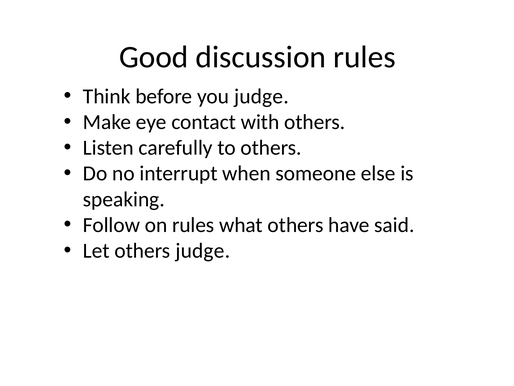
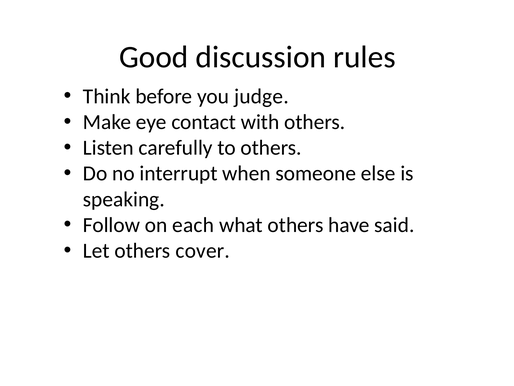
on rules: rules -> each (193, 225)
others judge: judge -> cover (203, 250)
